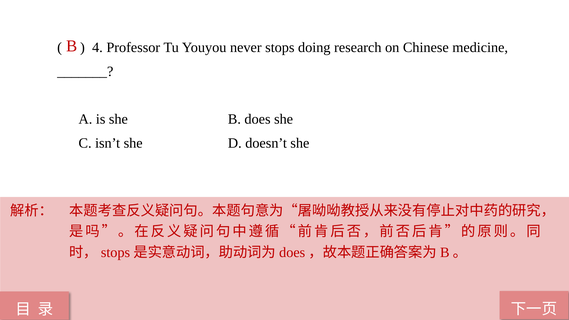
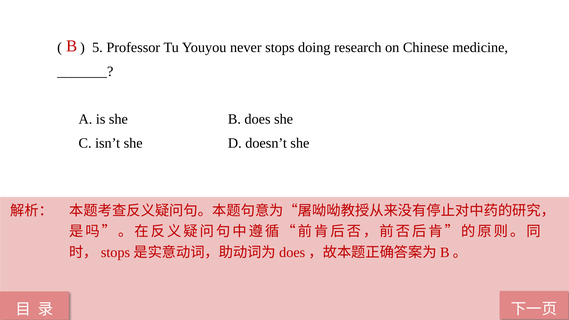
4: 4 -> 5 (97, 47)
